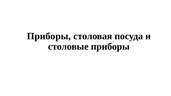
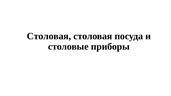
Приборы: Приборы -> Столовая (49, 36)
